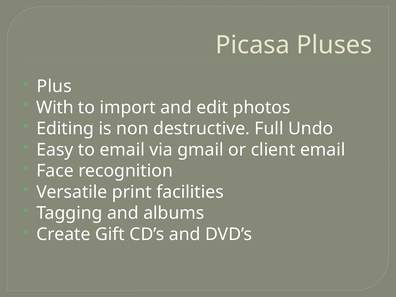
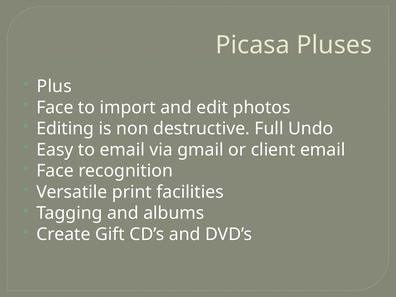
With: With -> Face (55, 107)
